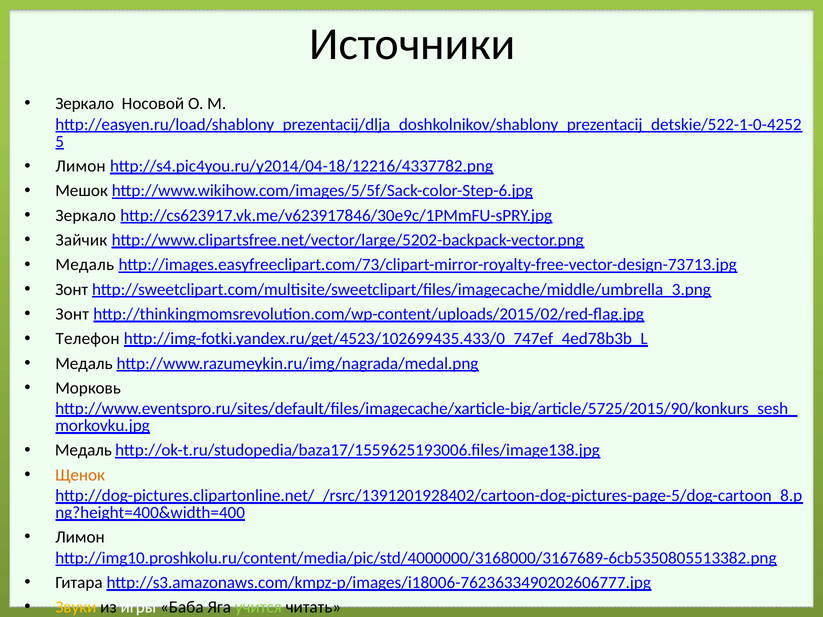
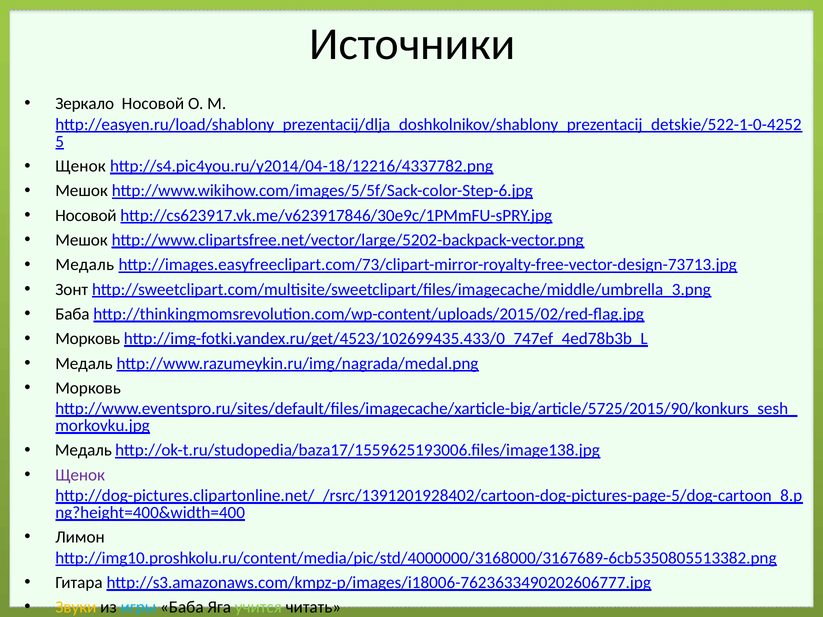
Лимон: Лимон -> Щенок (81, 166)
Зеркало: Зеркало -> Носовой (86, 216)
Зайчик: Зайчик -> Мешок (82, 240)
Зонт: Зонт -> Баба (72, 314)
Телефон: Телефон -> Морковь (88, 339)
Щенок colour: orange -> purple (80, 475)
игры colour: white -> light blue (138, 607)
